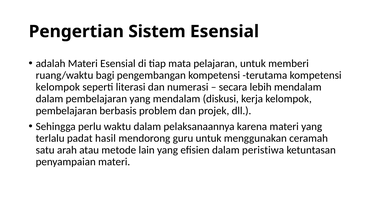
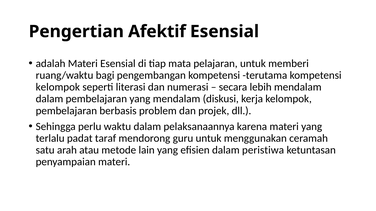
Sistem: Sistem -> Afektif (157, 32)
hasil: hasil -> taraf (106, 139)
